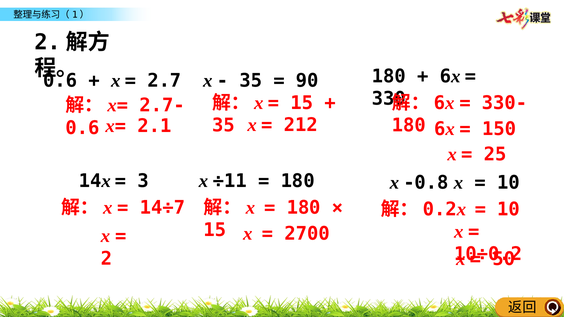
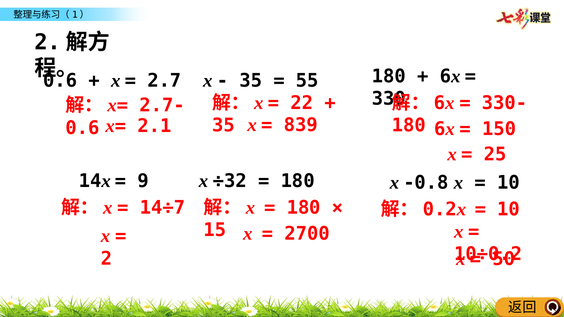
90: 90 -> 55 (307, 81)
15: 15 -> 22 (302, 103)
212: 212 -> 839 (301, 125)
3: 3 -> 9 (143, 181)
÷11: ÷11 -> ÷32 (230, 181)
